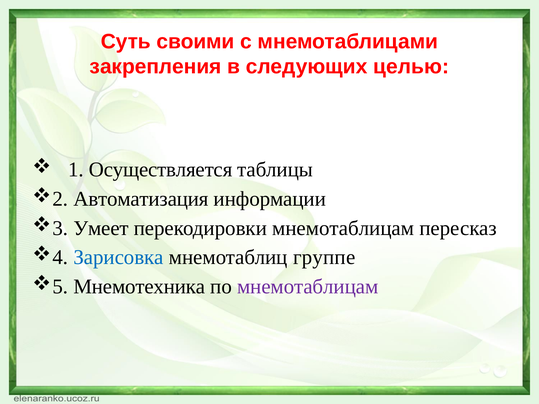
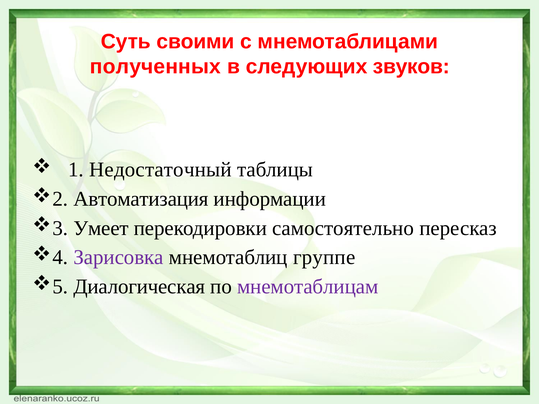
закрепления: закрепления -> полученных (155, 67)
целью: целью -> звуков (411, 67)
Осуществляется: Осуществляется -> Недостаточный (160, 170)
перекодировки мнемотаблицам: мнемотаблицам -> самостоятельно (343, 228)
Зарисовка colour: blue -> purple (119, 258)
Мнемотехника: Мнемотехника -> Диалогическая (139, 287)
